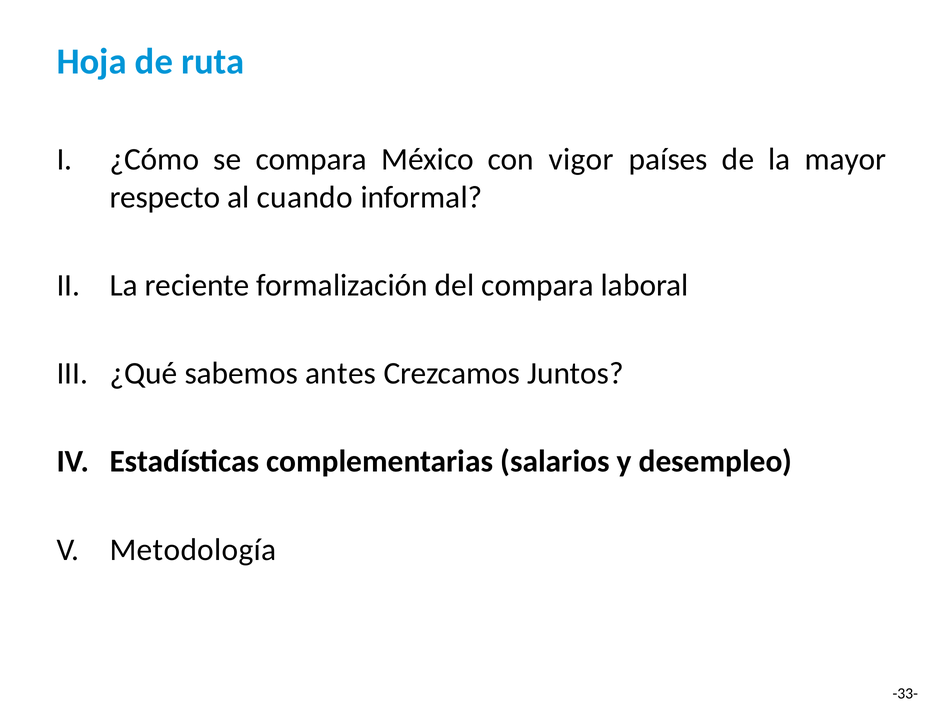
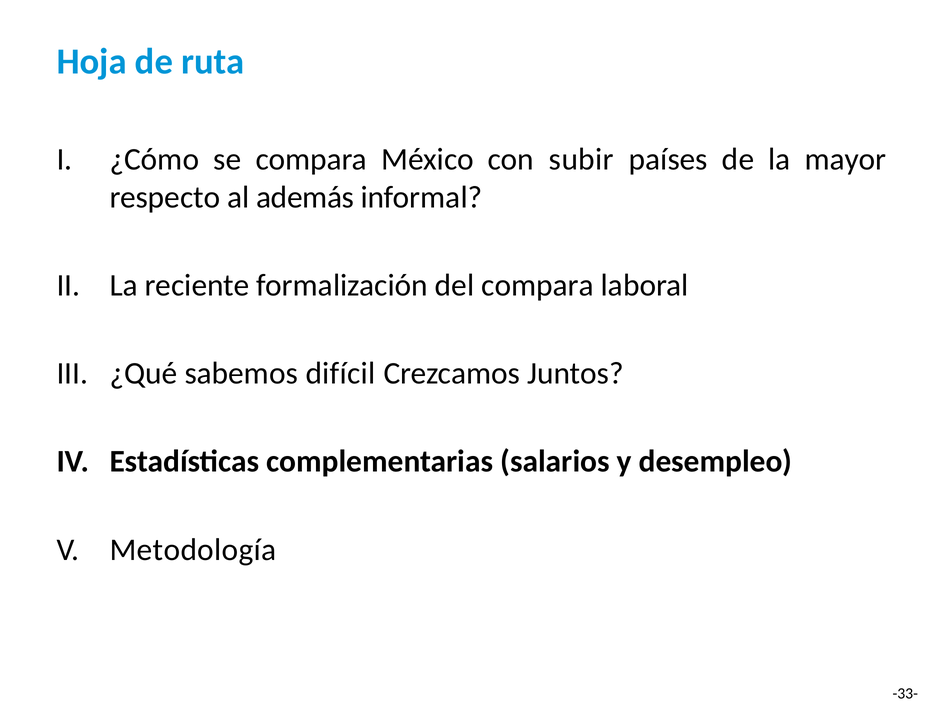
vigor: vigor -> subir (581, 159)
cuando: cuando -> además (305, 197)
antes: antes -> difícil (341, 373)
